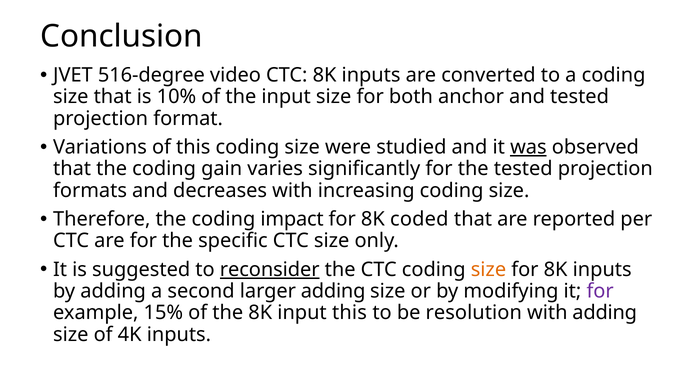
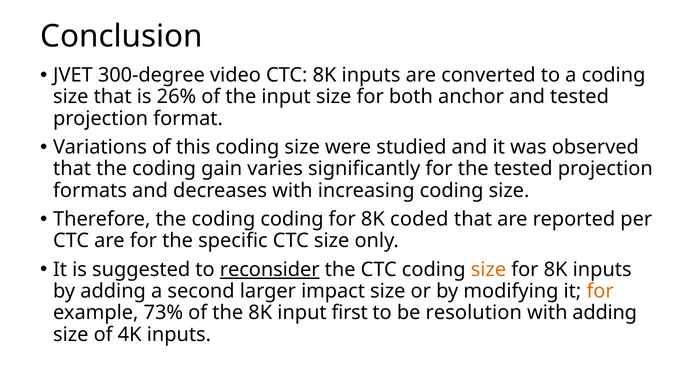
516-degree: 516-degree -> 300-degree (151, 75)
10%: 10% -> 26% (176, 97)
was underline: present -> none (528, 147)
coding impact: impact -> coding (292, 219)
larger adding: adding -> impact (333, 291)
for colour: purple -> orange (600, 291)
15%: 15% -> 73% (163, 313)
input this: this -> first (350, 313)
